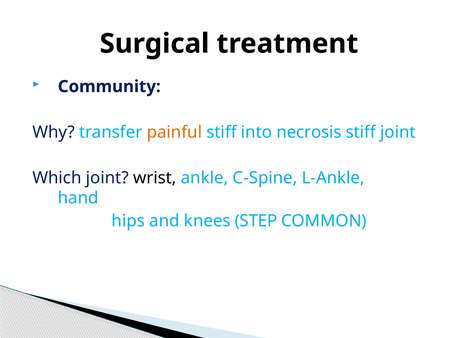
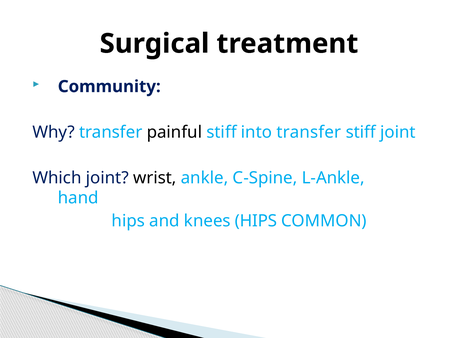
painful colour: orange -> black (174, 132)
into necrosis: necrosis -> transfer (309, 132)
knees STEP: STEP -> HIPS (256, 221)
